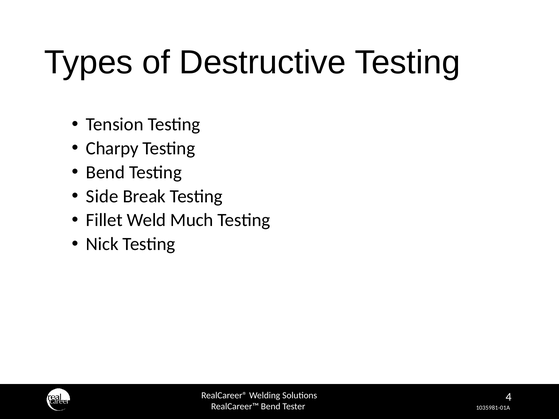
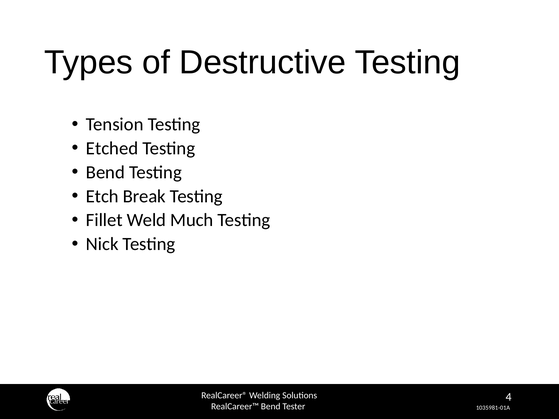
Charpy: Charpy -> Etched (112, 148)
Side: Side -> Etch (102, 196)
